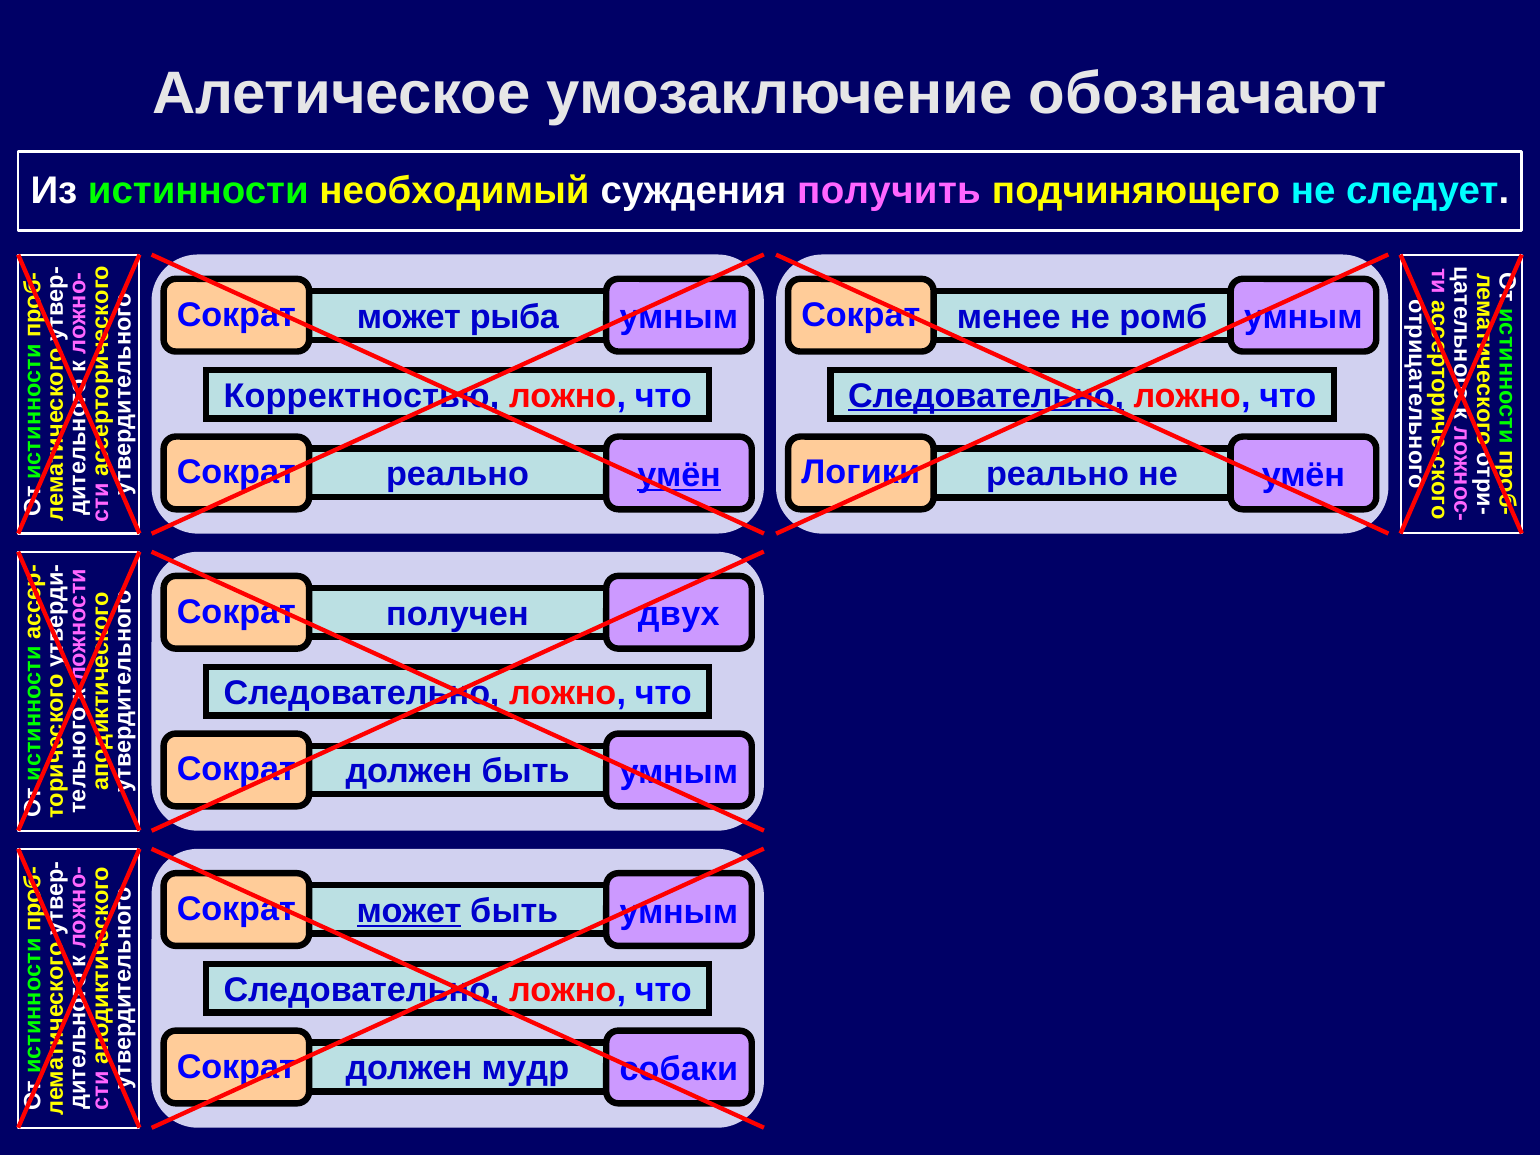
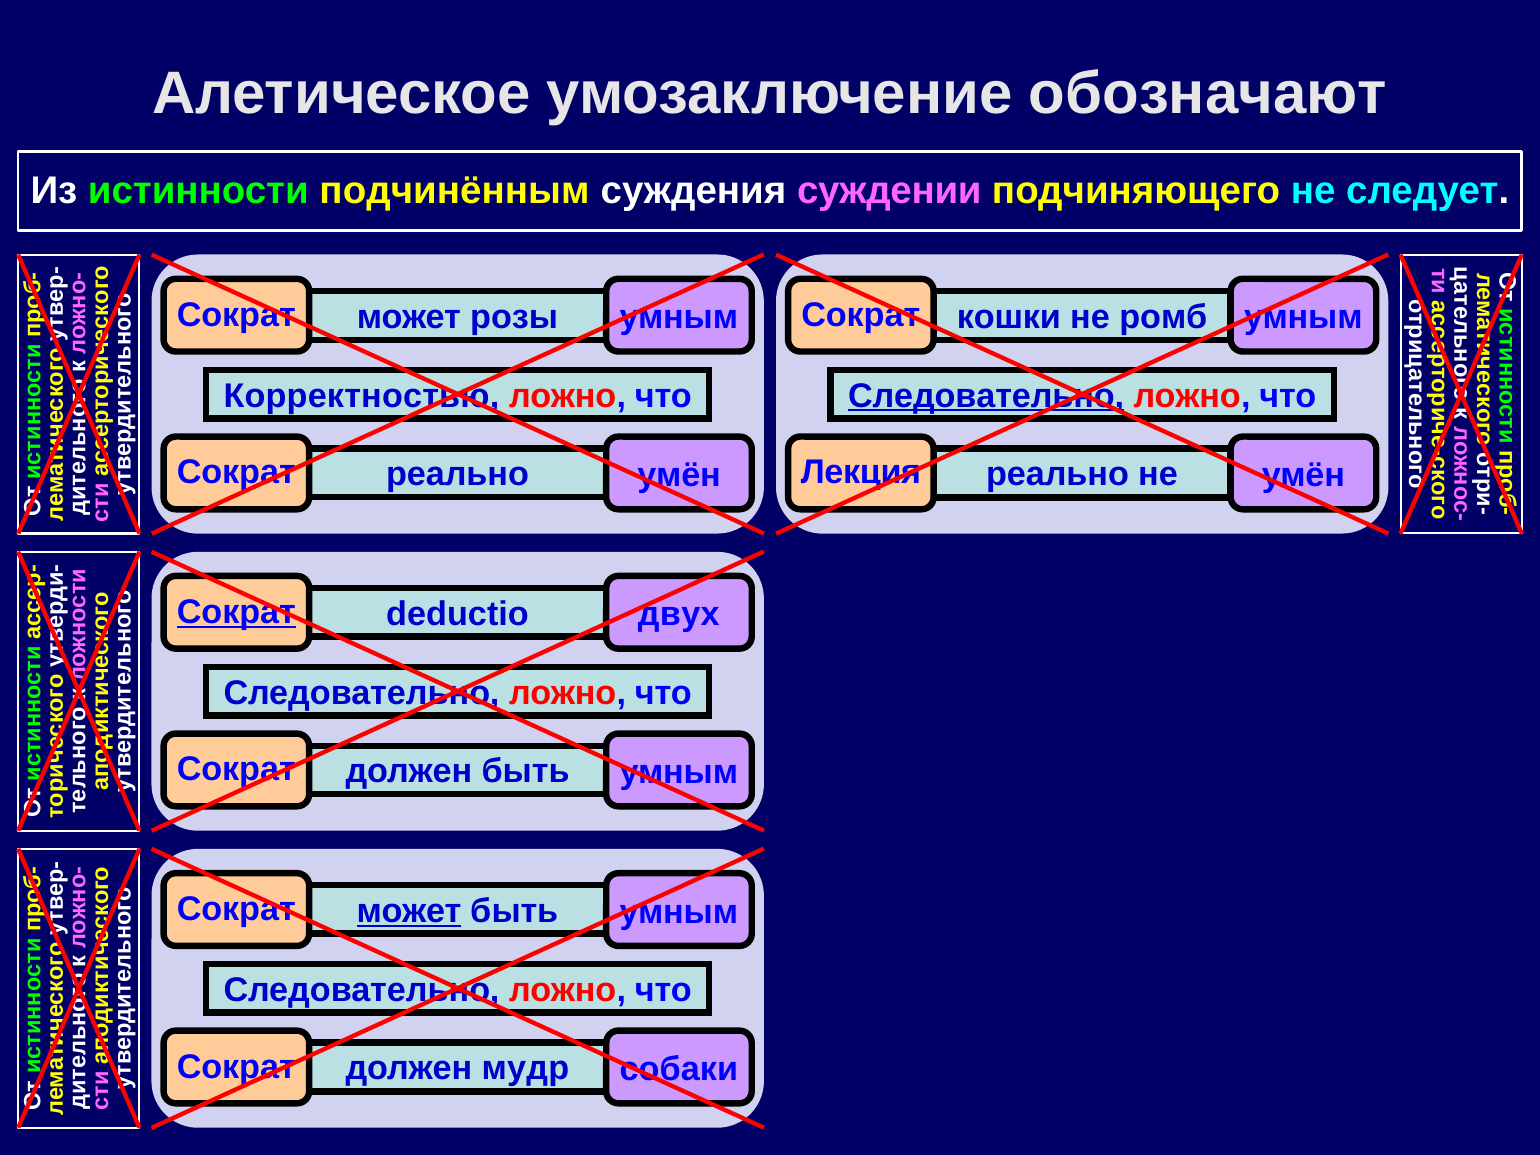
необходимый: необходимый -> подчинённым (455, 191)
получить: получить -> суждении (889, 191)
рыба: рыба -> розы (514, 317)
менее: менее -> кошки (1009, 317)
умён underline: present -> none (679, 475)
Логики: Логики -> Лекция (861, 473)
Сократ underline: none -> present (236, 612)
получен: получен -> deductio (457, 614)
